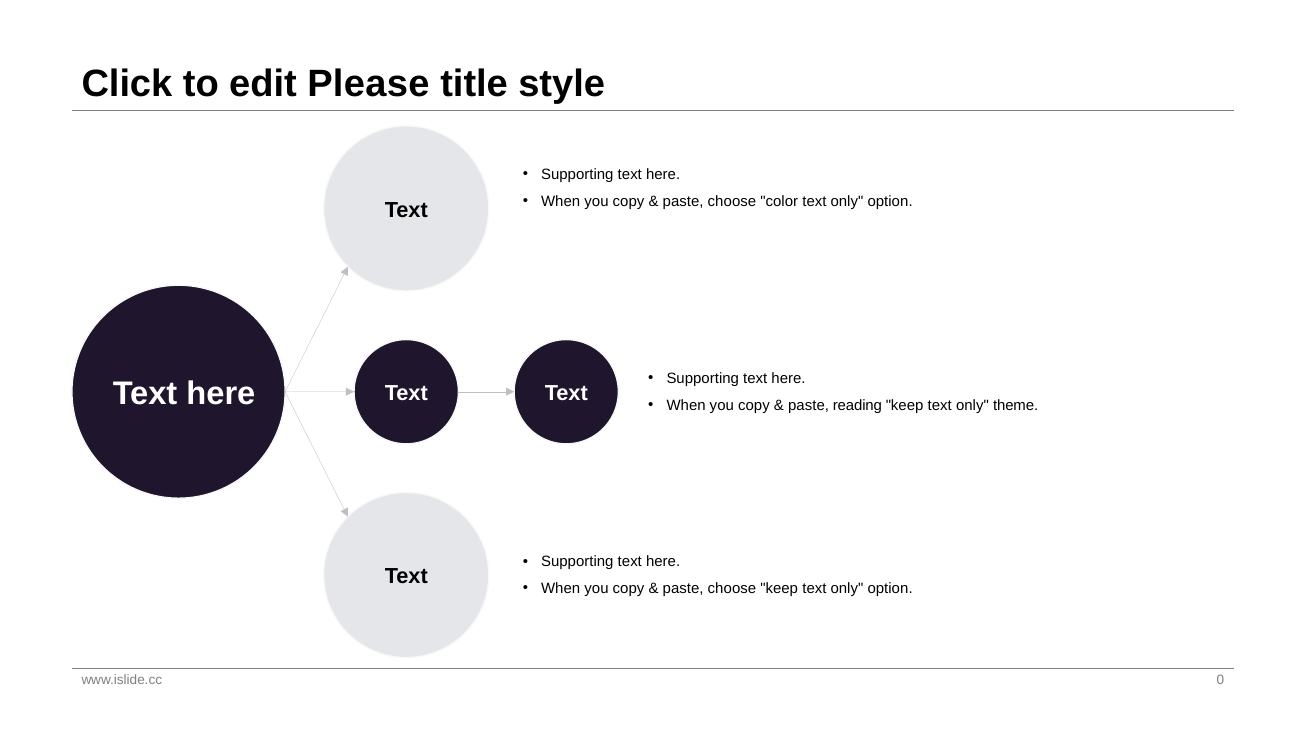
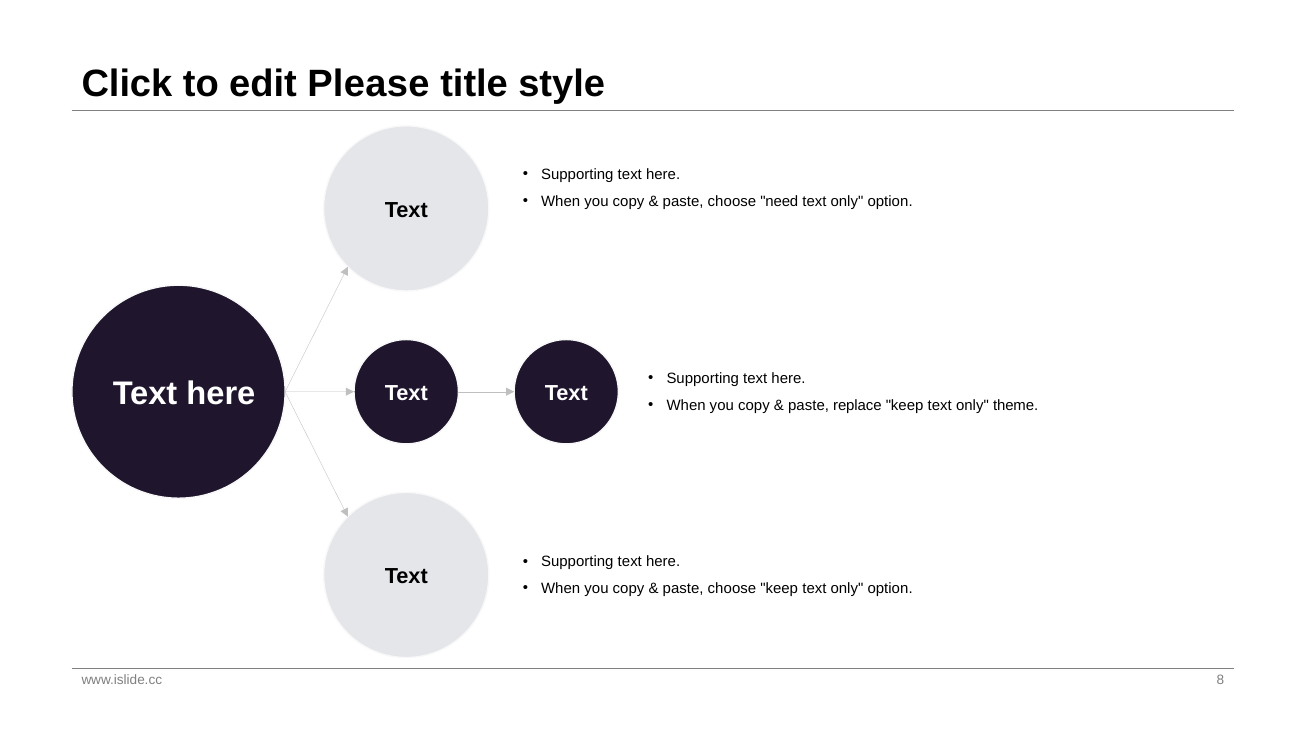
color: color -> need (779, 201)
reading: reading -> replace (857, 406)
0: 0 -> 8 (1221, 680)
